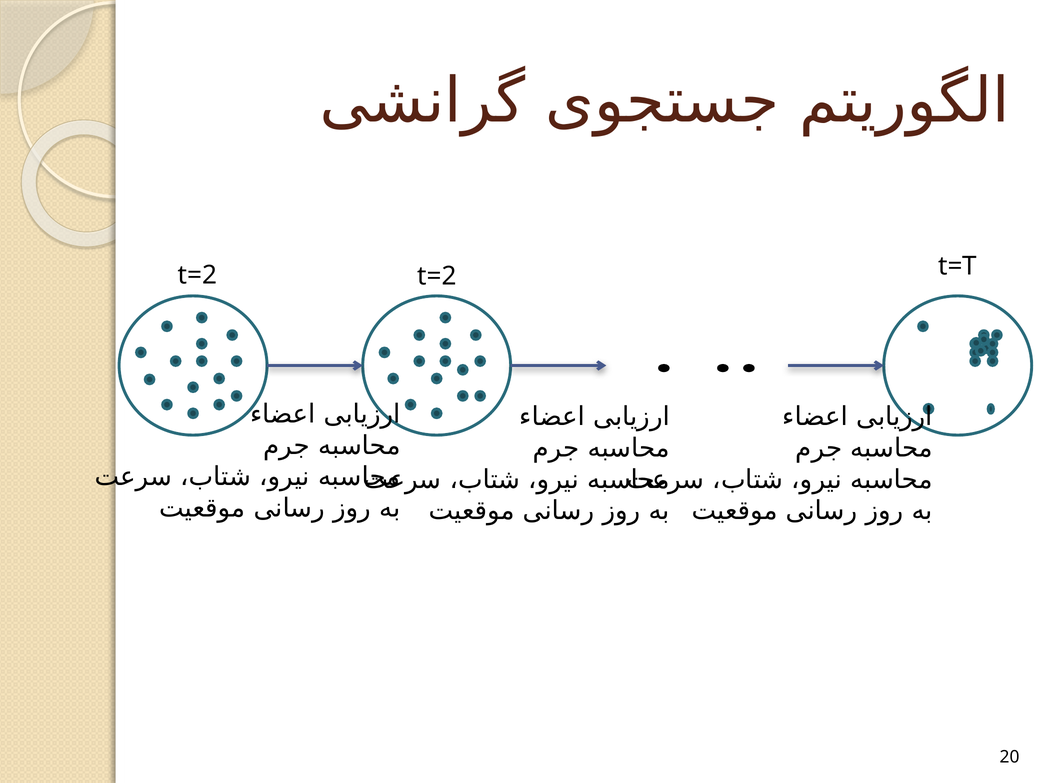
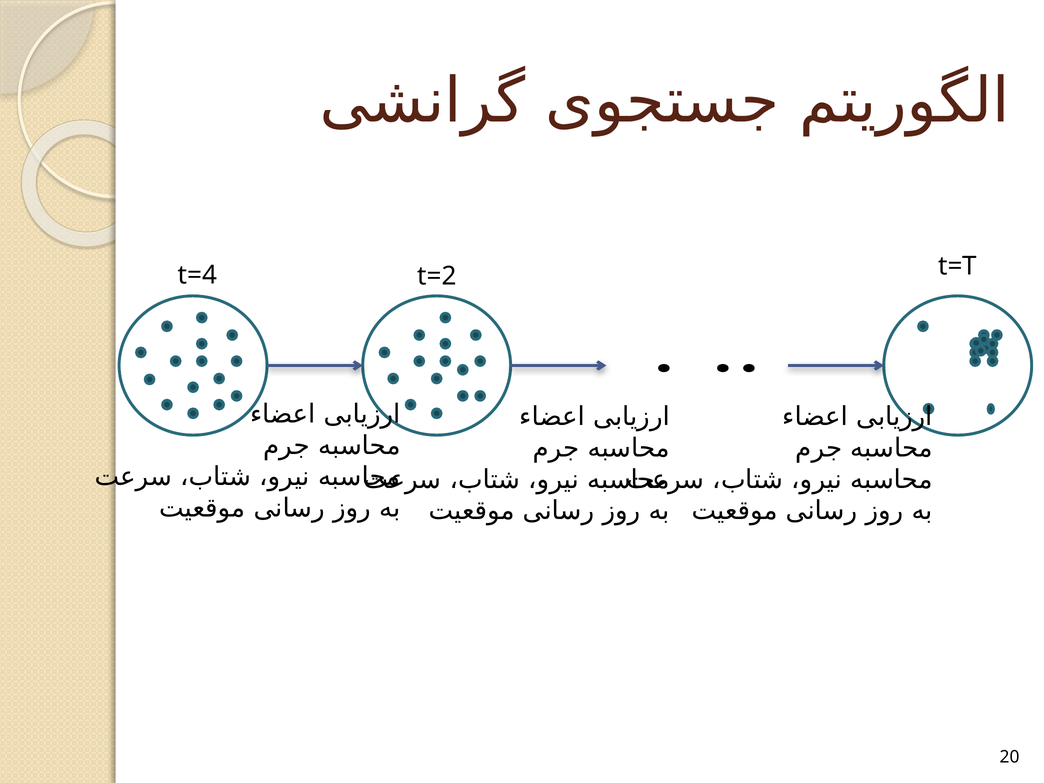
t=2: t=2 -> t=4 (198, 275)
